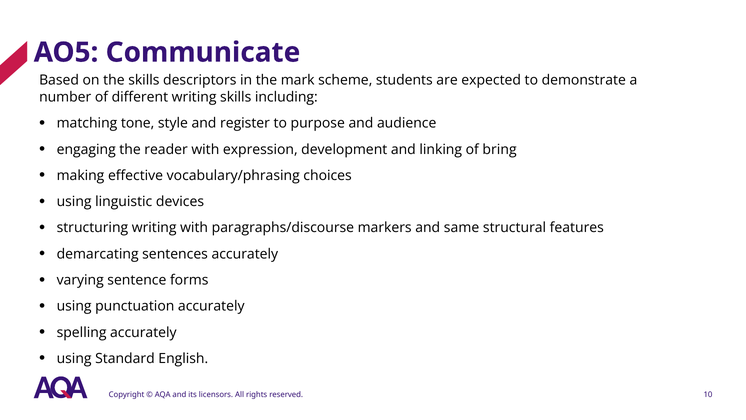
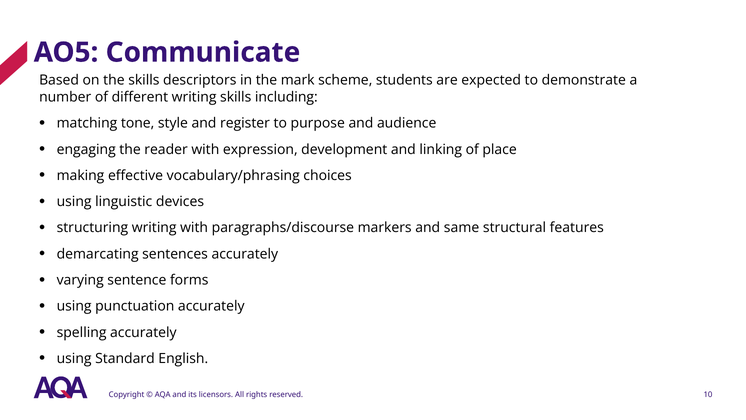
bring: bring -> place (500, 149)
